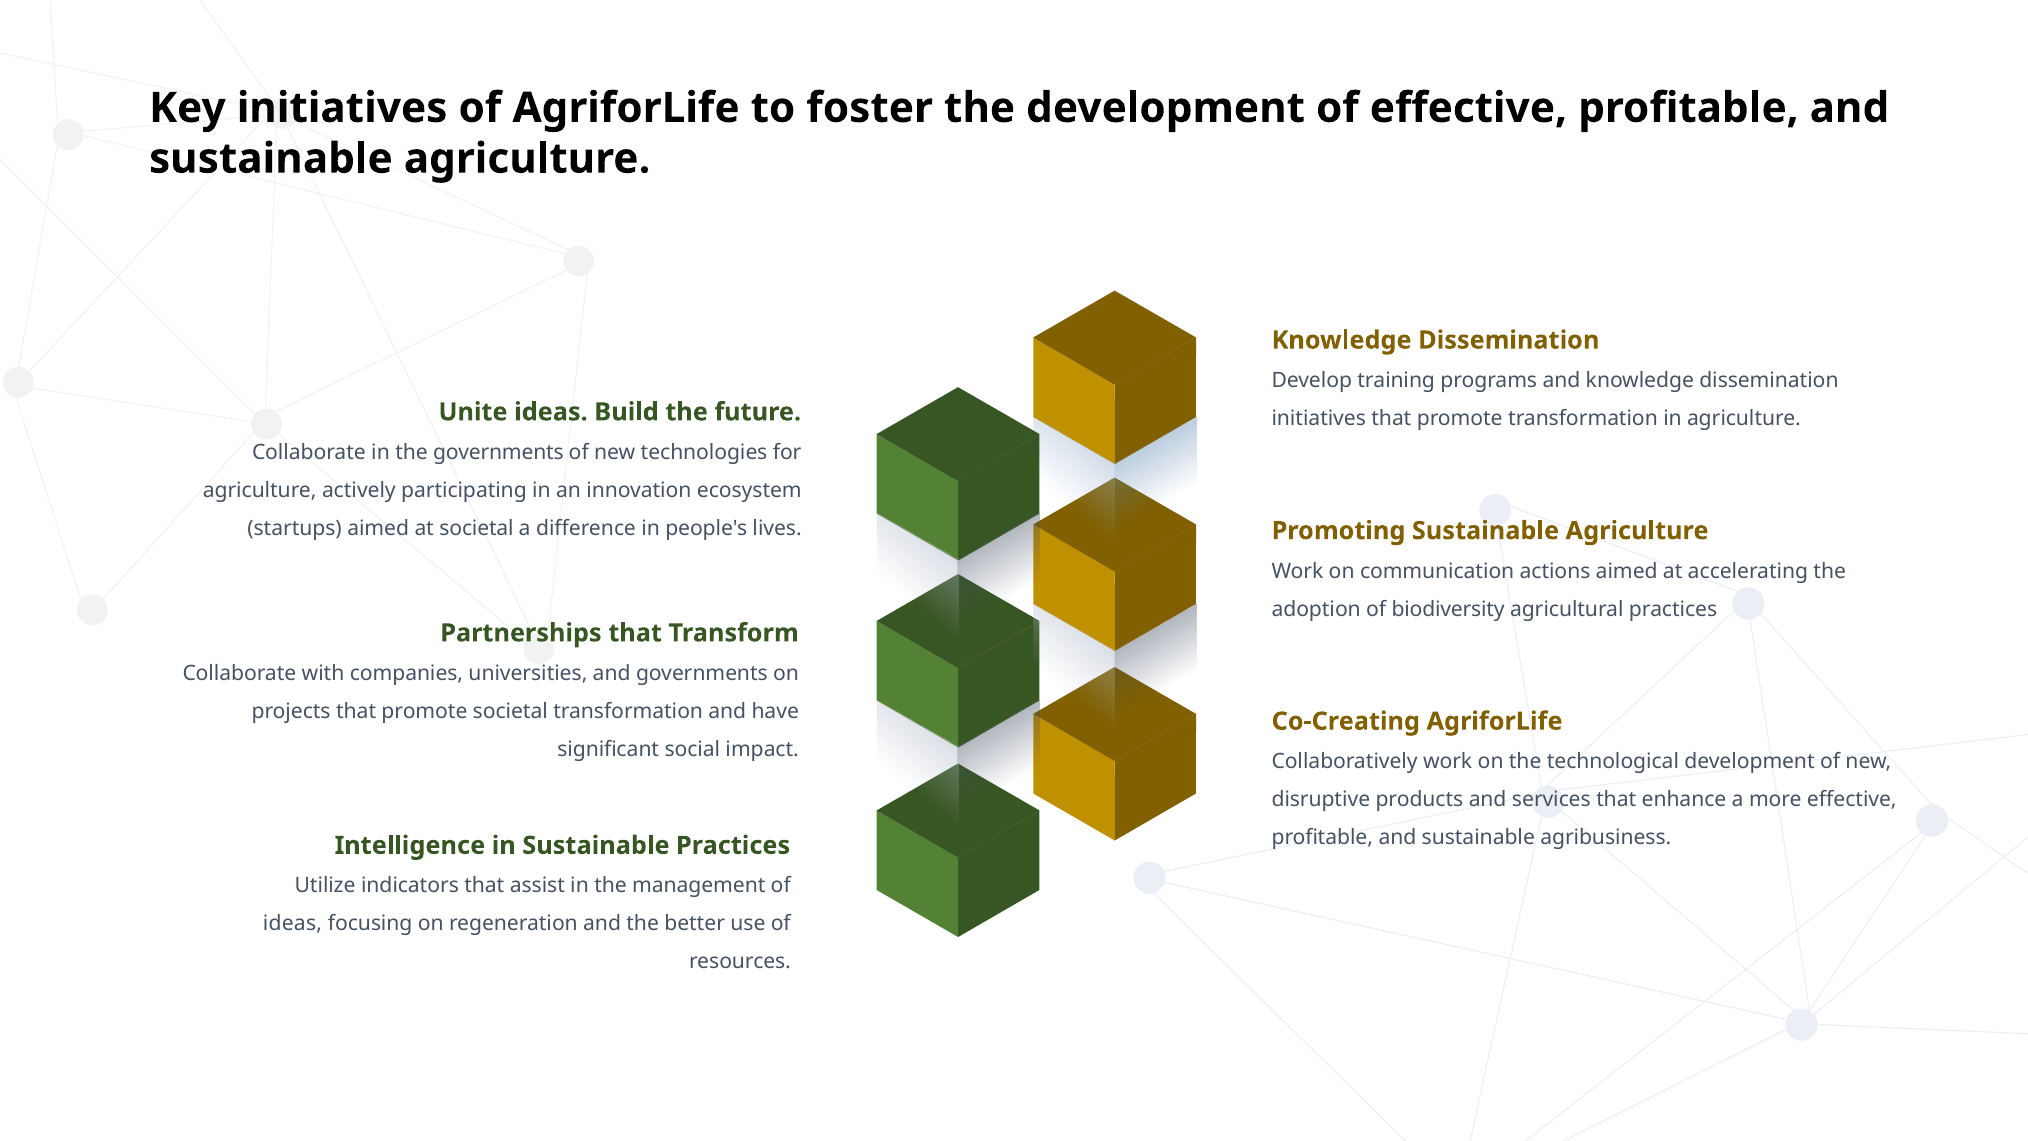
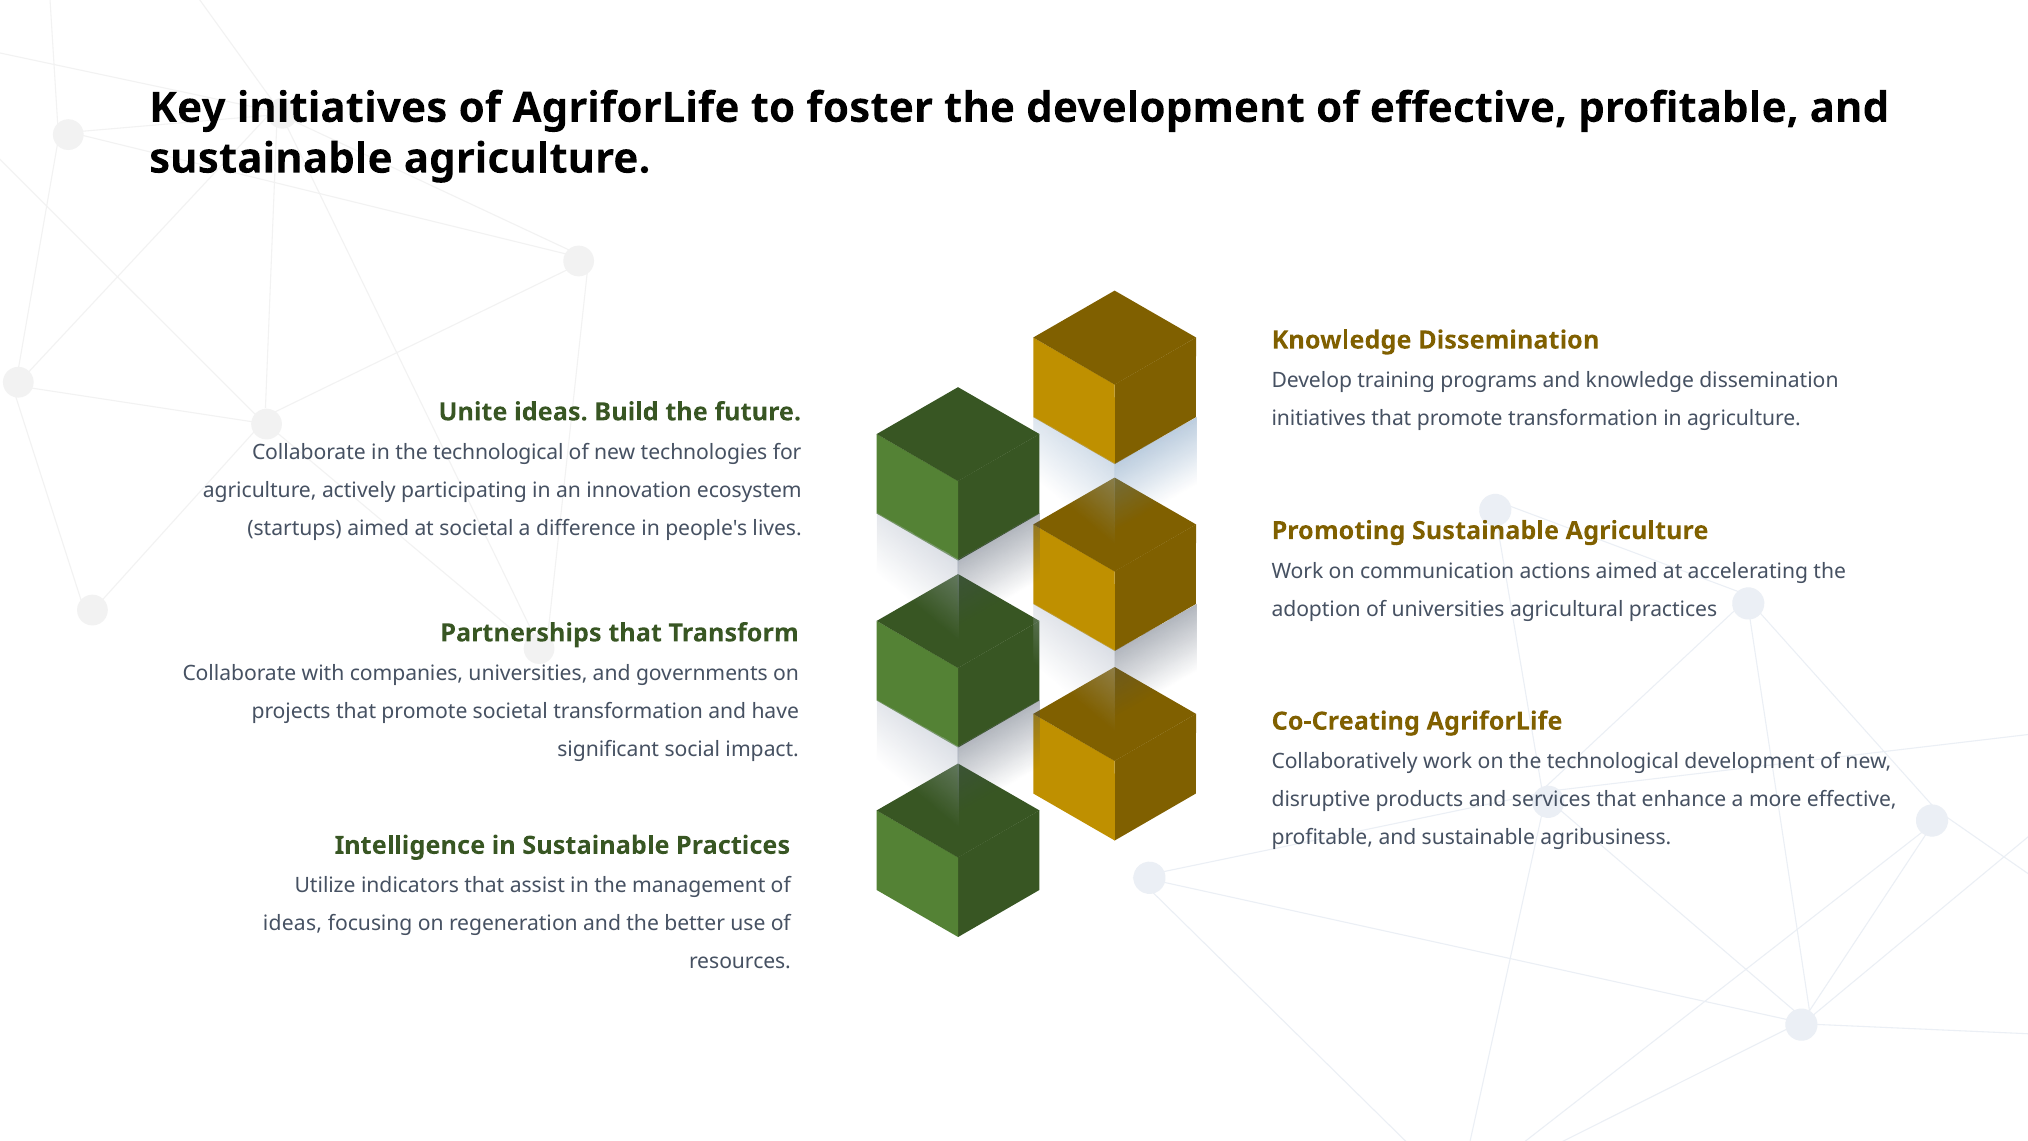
in the governments: governments -> technological (498, 452)
of biodiversity: biodiversity -> universities (1448, 609)
